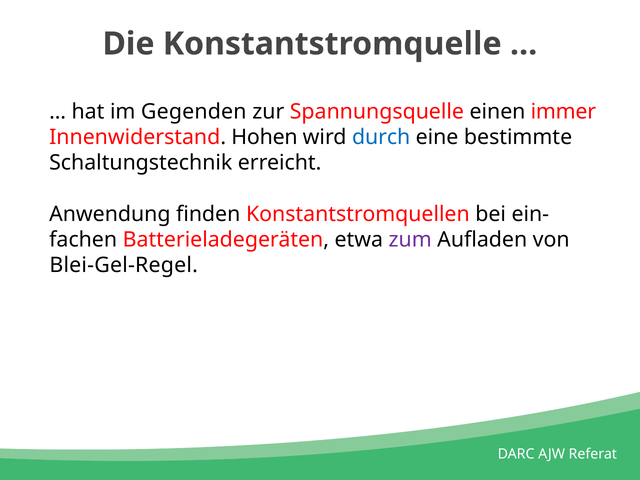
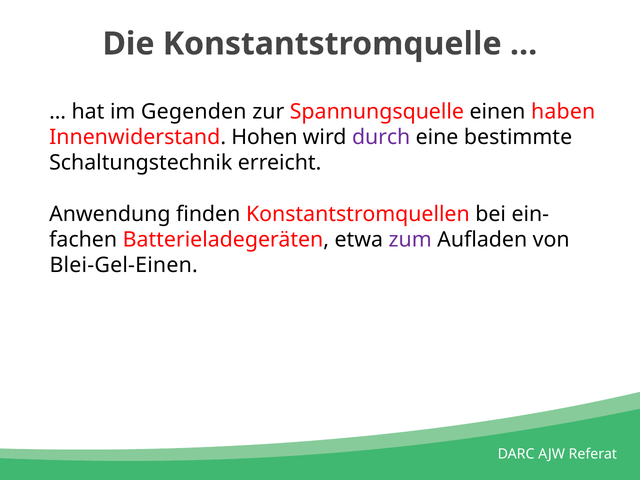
immer: immer -> haben (563, 112)
durch colour: blue -> purple (381, 137)
Blei-Gel-Regel: Blei-Gel-Regel -> Blei-Gel-Einen (124, 265)
